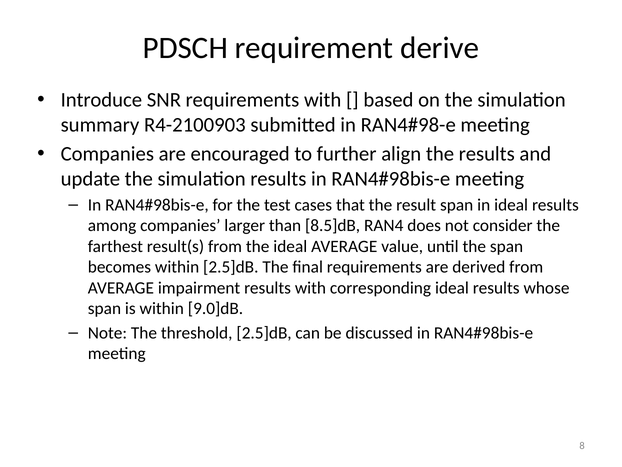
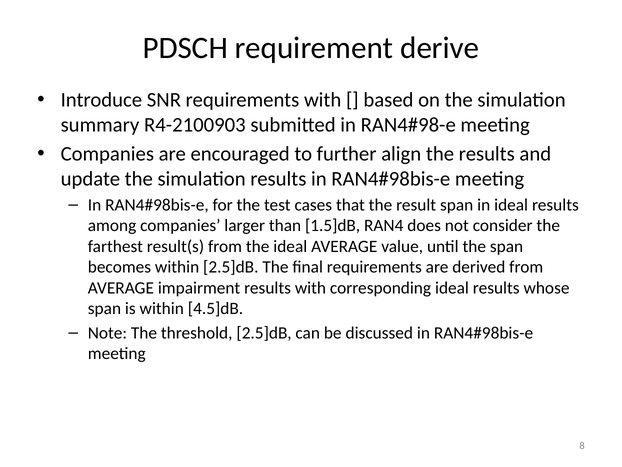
8.5]dB: 8.5]dB -> 1.5]dB (333, 225)
9.0]dB: 9.0]dB -> 4.5]dB (216, 308)
